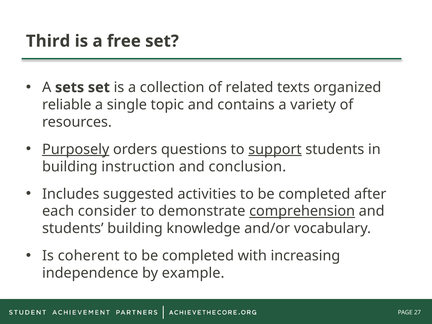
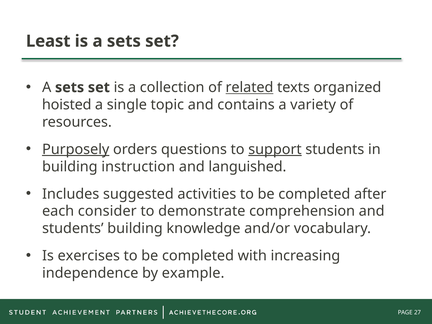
Third: Third -> Least (48, 41)
is a free: free -> sets (124, 41)
related underline: none -> present (249, 87)
reliable: reliable -> hoisted (67, 105)
conclusion: conclusion -> languished (247, 167)
comprehension underline: present -> none (302, 211)
coherent: coherent -> exercises (89, 256)
